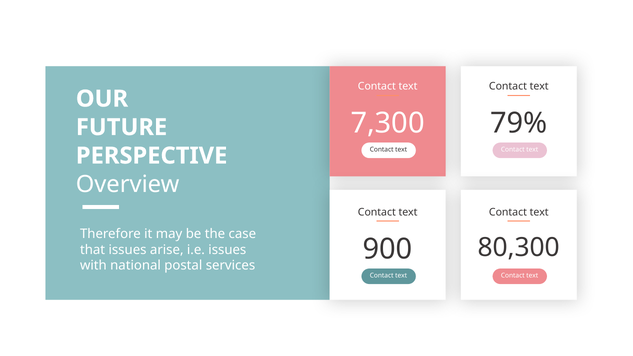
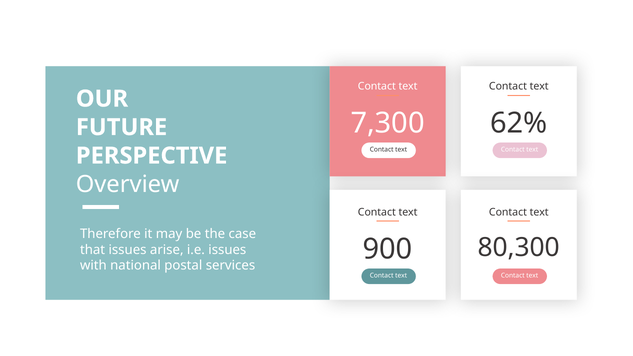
79%: 79% -> 62% (519, 123)
